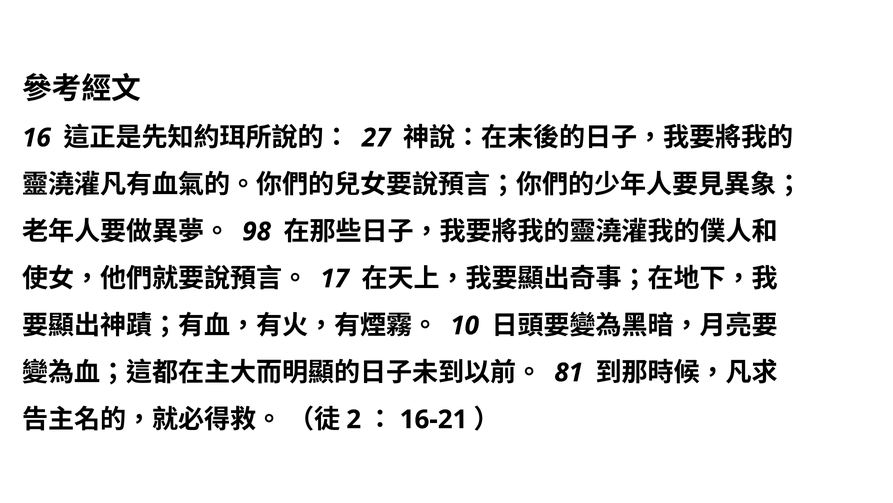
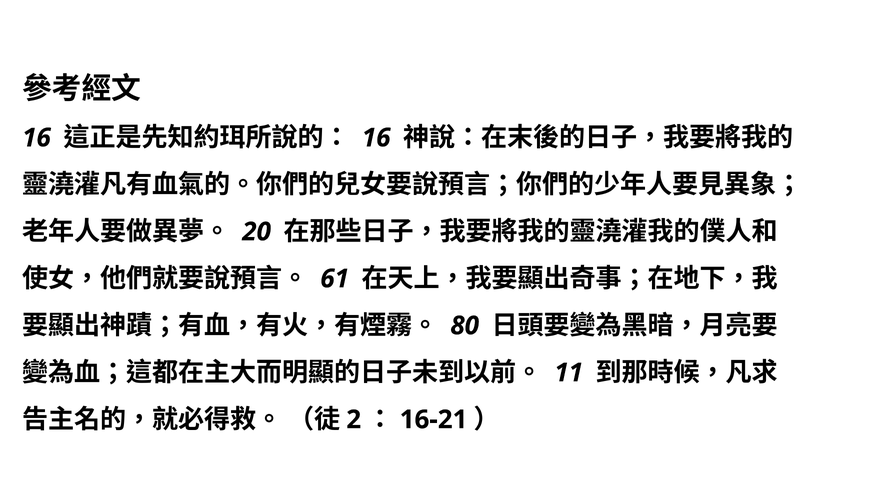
27: 27 -> 16 (376, 138)
98: 98 -> 20 (257, 231)
17: 17 -> 61 (335, 278)
10: 10 -> 80 (465, 325)
81: 81 -> 11 (569, 372)
